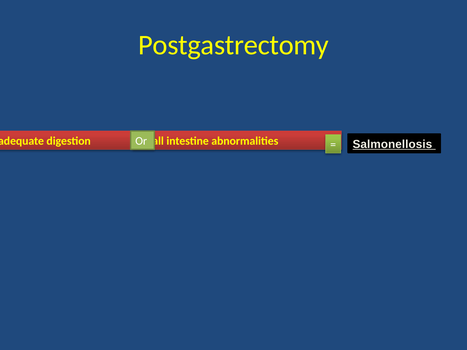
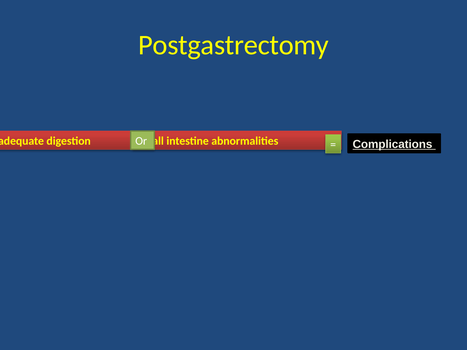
Salmonellosis: Salmonellosis -> Complications (392, 144)
